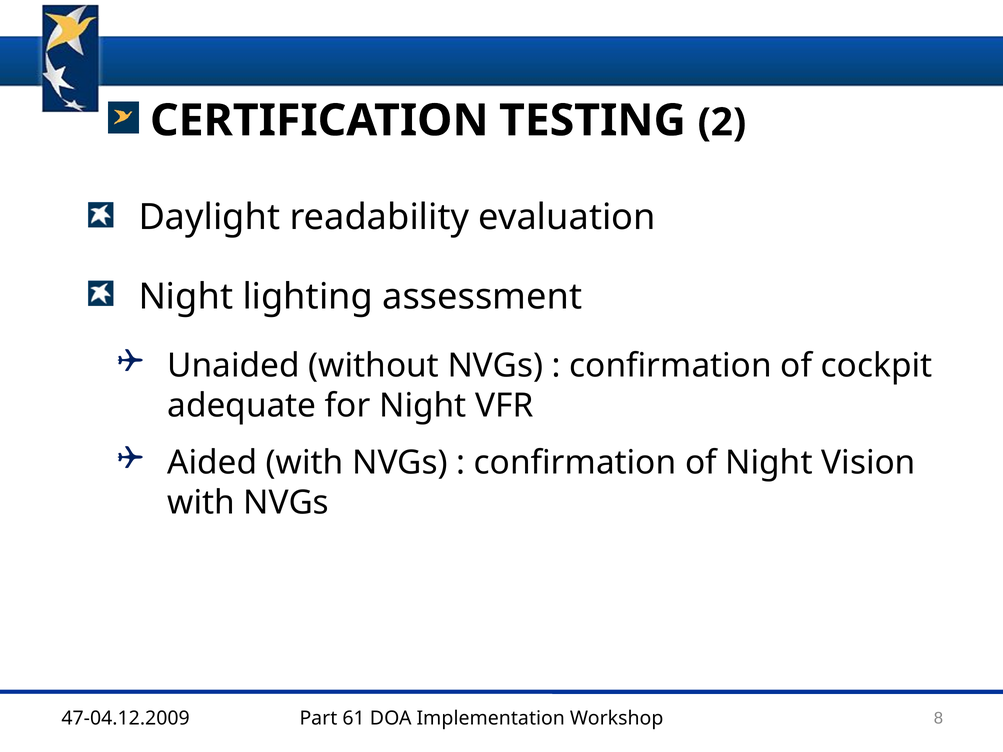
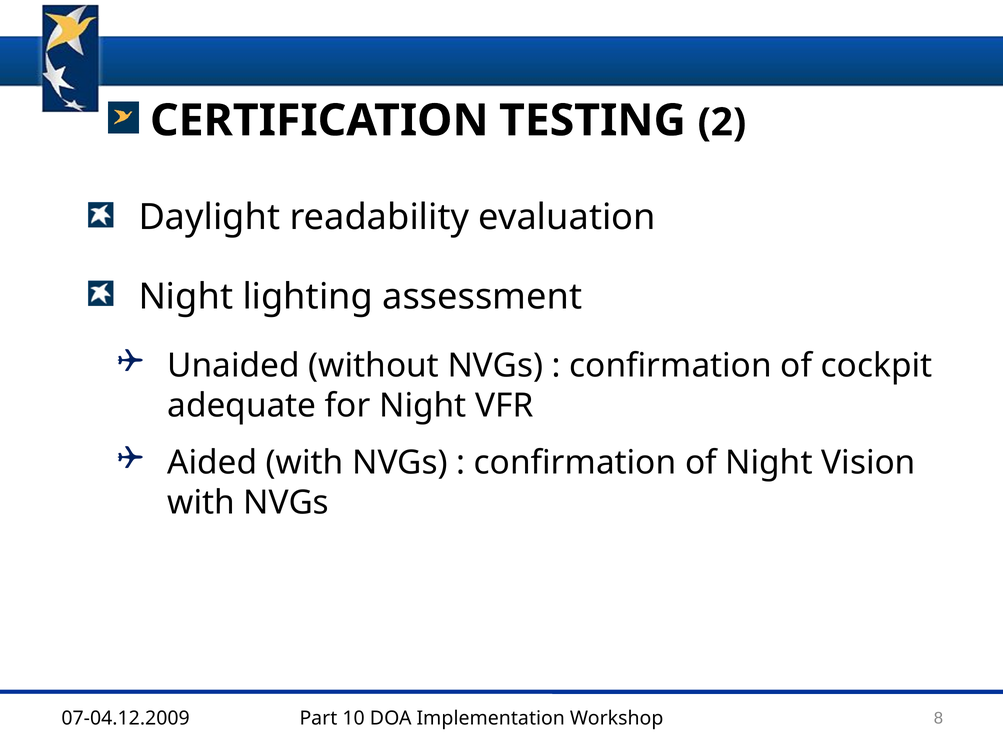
47-04.12.2009: 47-04.12.2009 -> 07-04.12.2009 (126, 719)
61: 61 -> 10 (354, 719)
